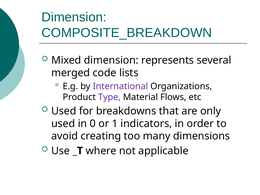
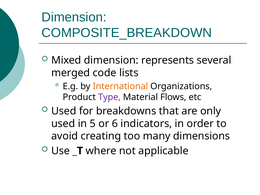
International colour: purple -> orange (120, 86)
0: 0 -> 5 (93, 124)
1: 1 -> 6 (115, 124)
